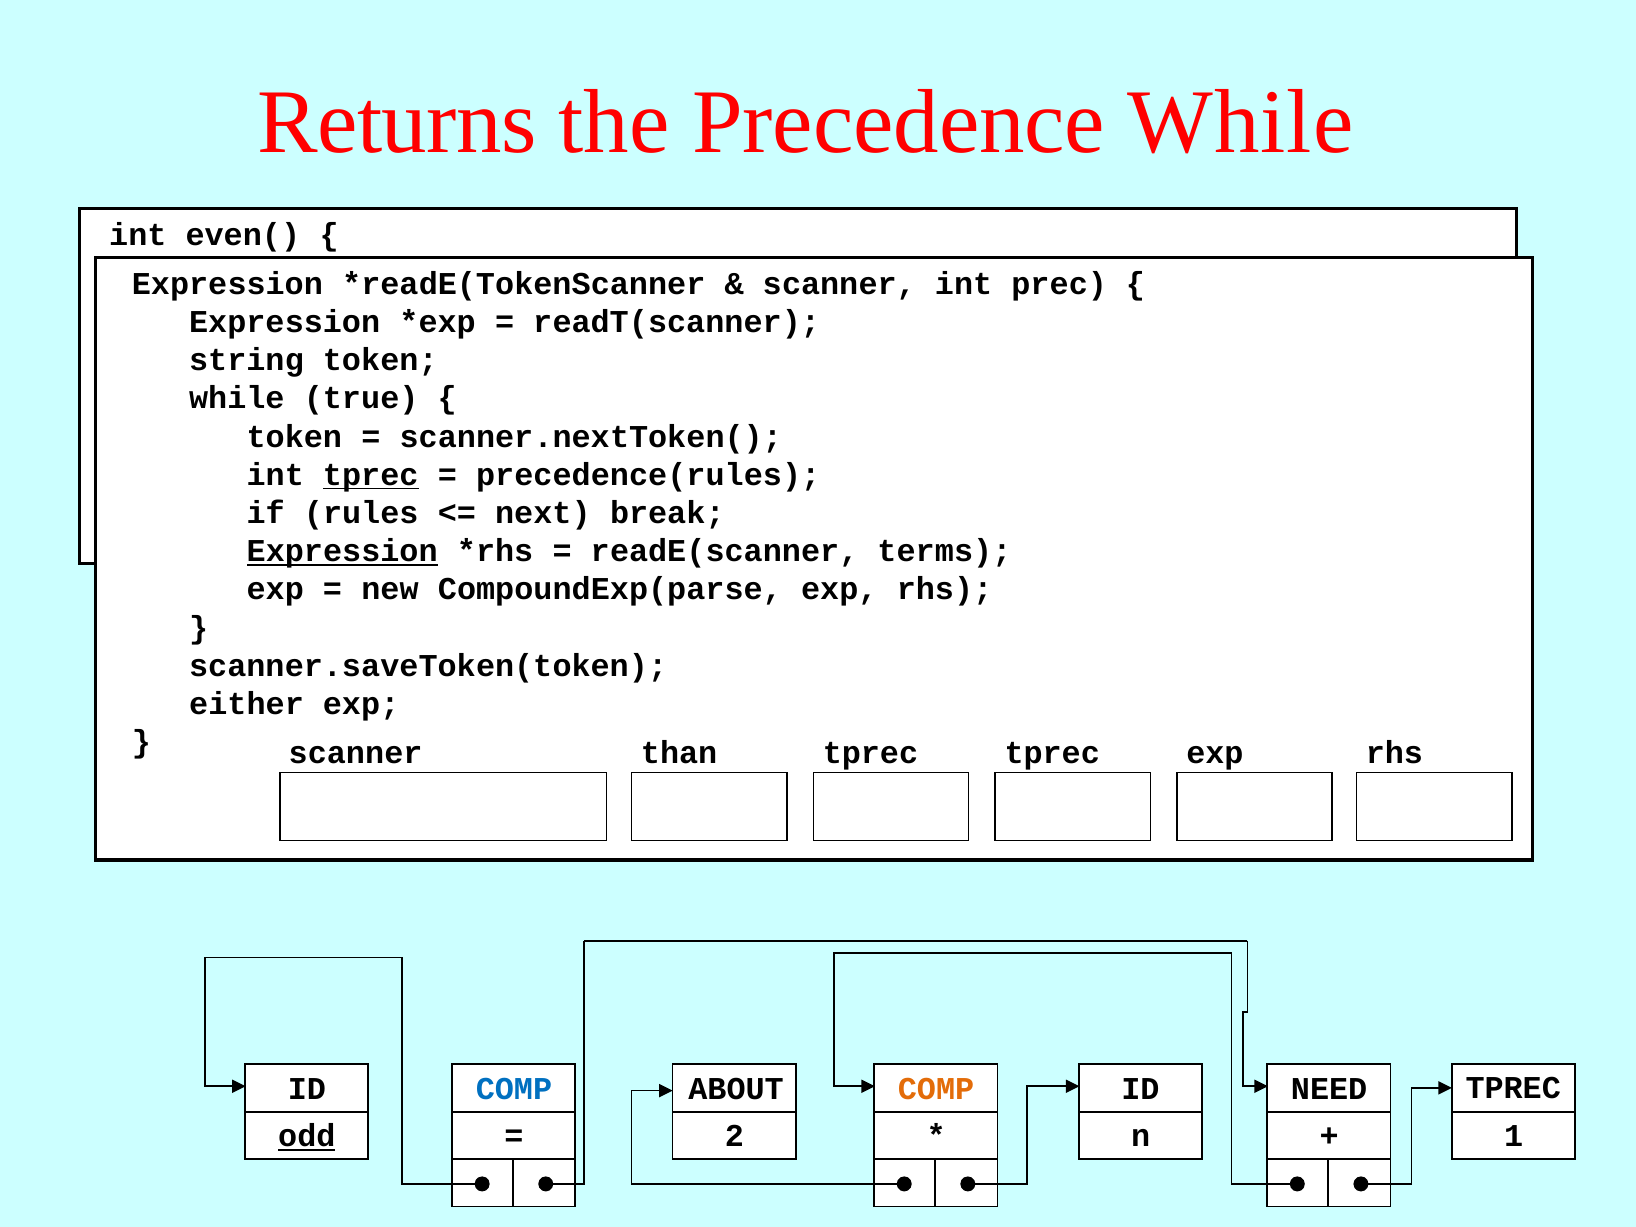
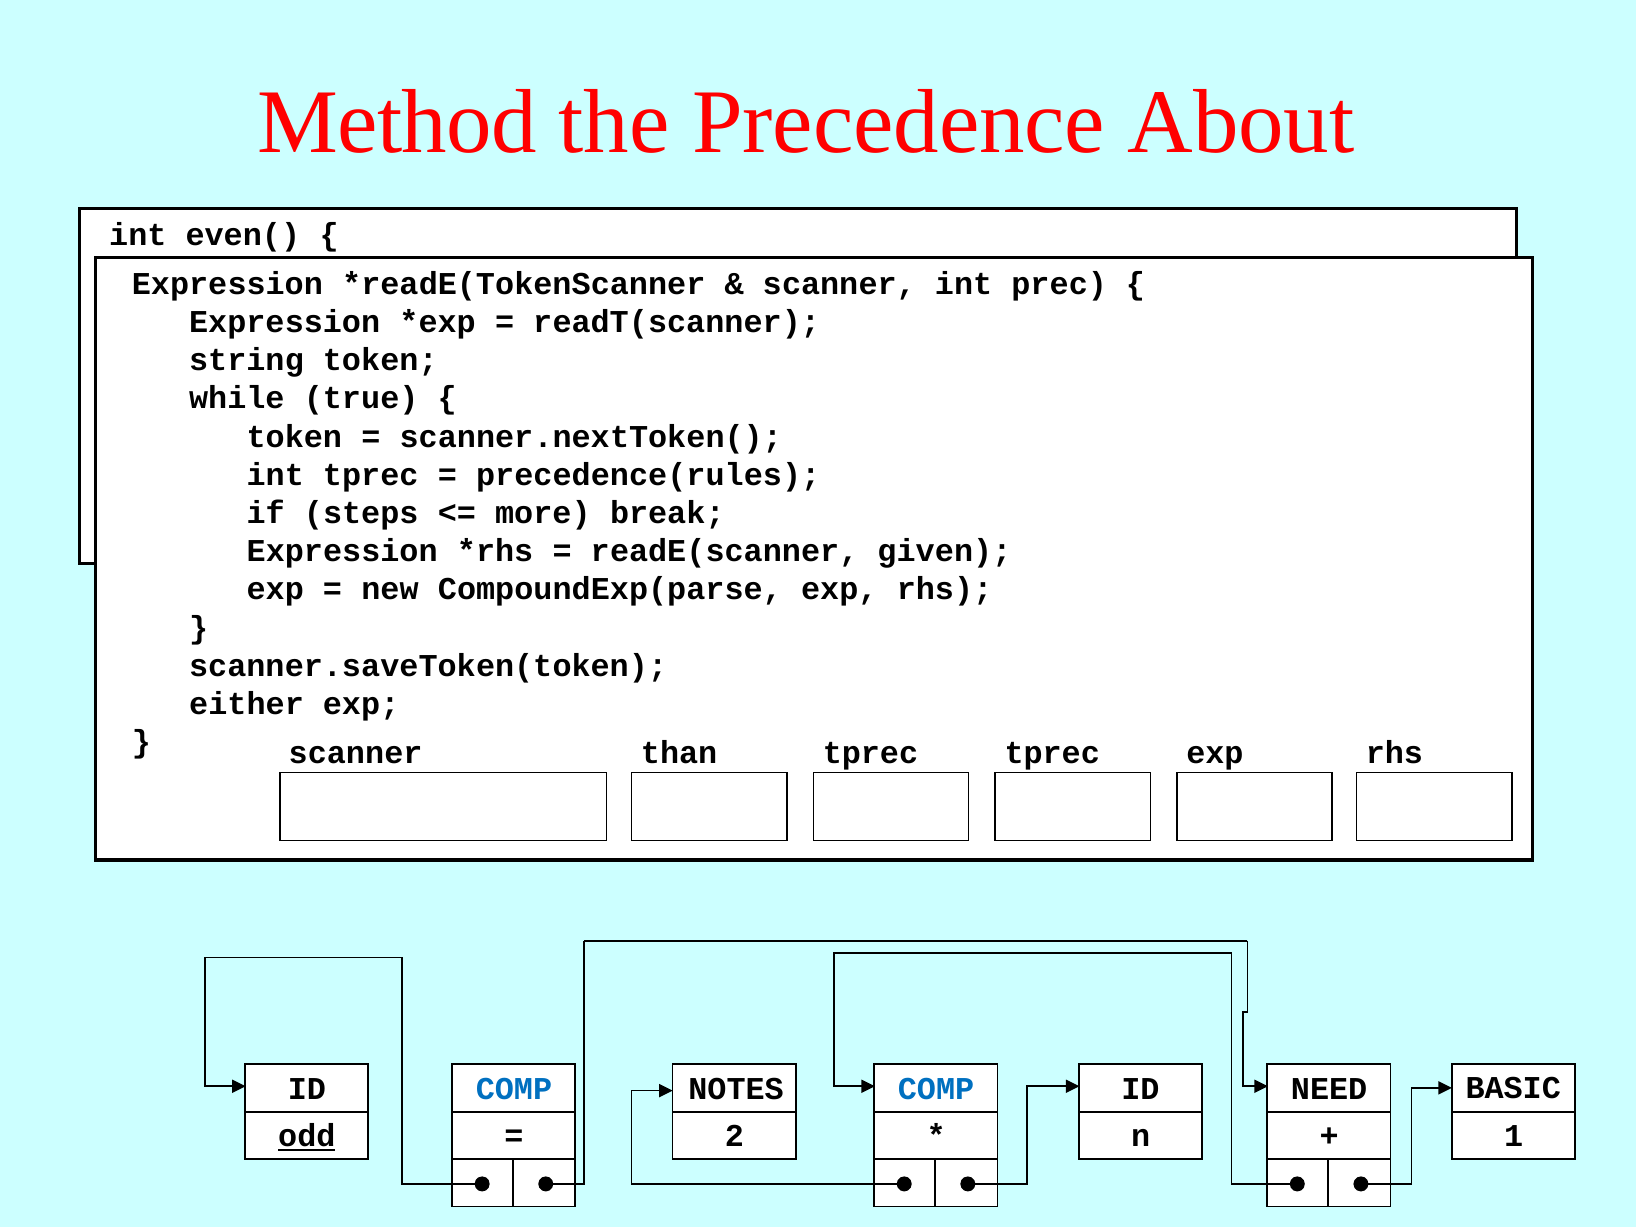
Returns: Returns -> Method (397, 122)
Precedence While: While -> About (1241, 122)
tprec underline: present -> none (371, 475)
rules: rules -> steps (361, 513)
next: next -> more (543, 513)
Expression underline: present -> none (342, 551)
terms: terms -> given (944, 551)
TPREC: TPREC -> BASIC (1513, 1088)
ABOUT: ABOUT -> NOTES (736, 1089)
COMP colour: orange -> blue (936, 1089)
